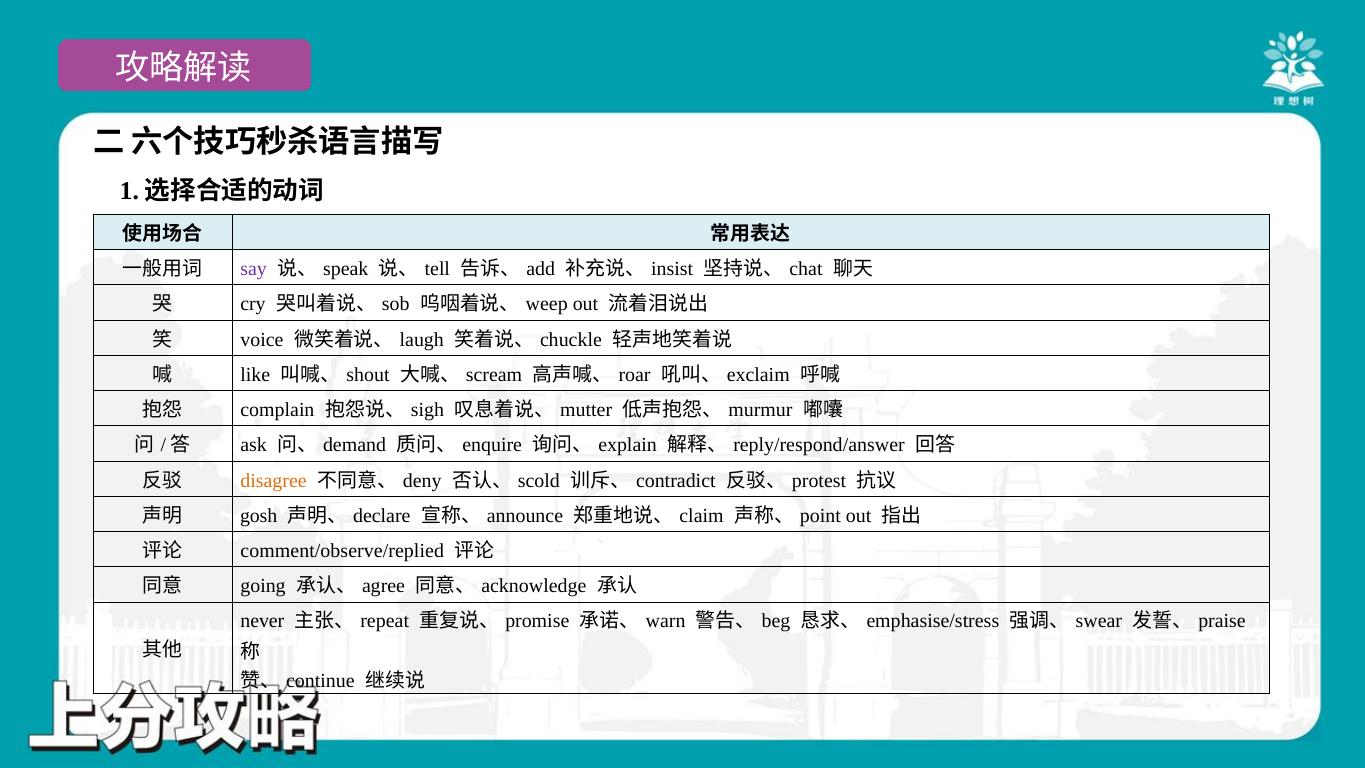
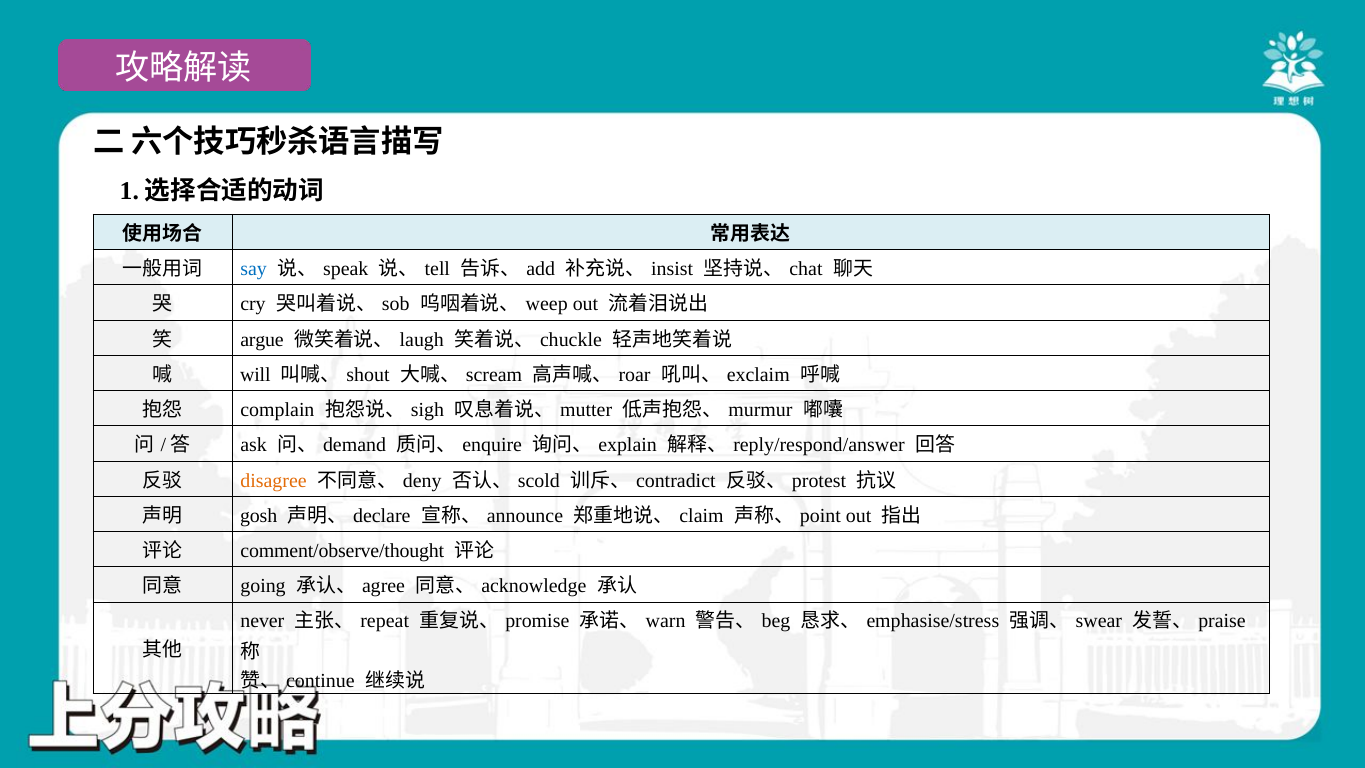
say colour: purple -> blue (254, 269)
voice: voice -> argue (262, 339)
like: like -> will (255, 375)
comment/observe/replied: comment/observe/replied -> comment/observe/thought (342, 551)
